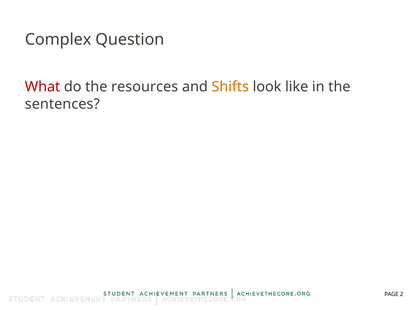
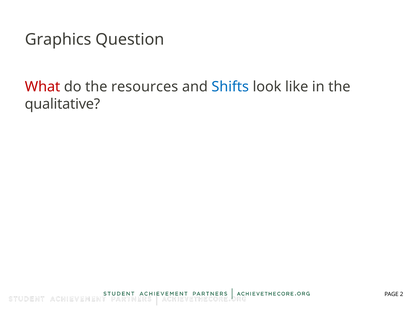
Complex: Complex -> Graphics (58, 39)
Shifts colour: orange -> blue (230, 87)
sentences: sentences -> qualitative (62, 104)
